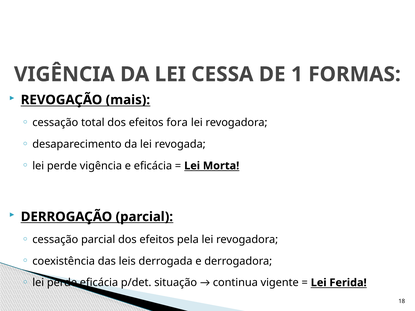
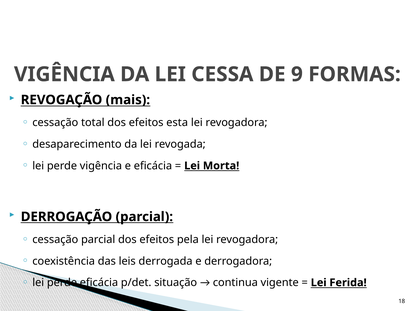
1: 1 -> 9 (297, 74)
fora: fora -> esta (177, 123)
